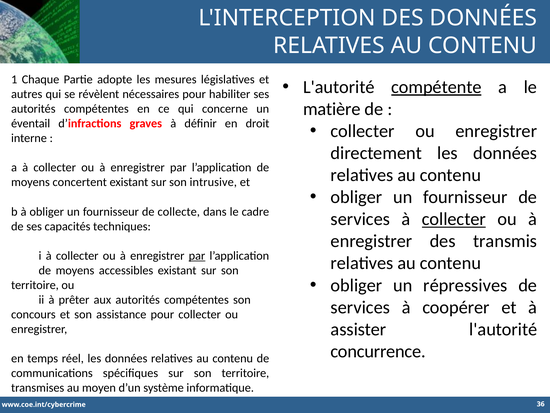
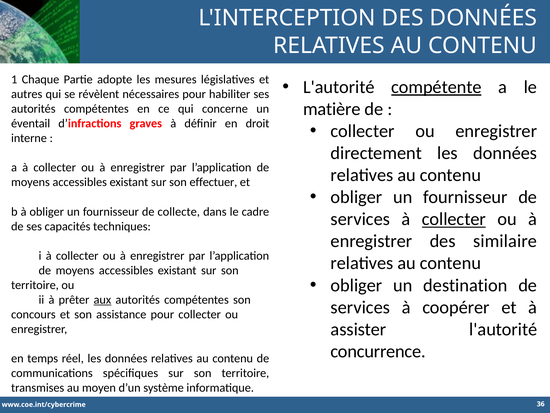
concertent: concertent -> accessibles (80, 182)
intrusive: intrusive -> effectuer (213, 182)
transmis: transmis -> similaire (505, 241)
par underline: present -> none (197, 255)
répressives: répressives -> destination (465, 285)
aux underline: none -> present (102, 299)
